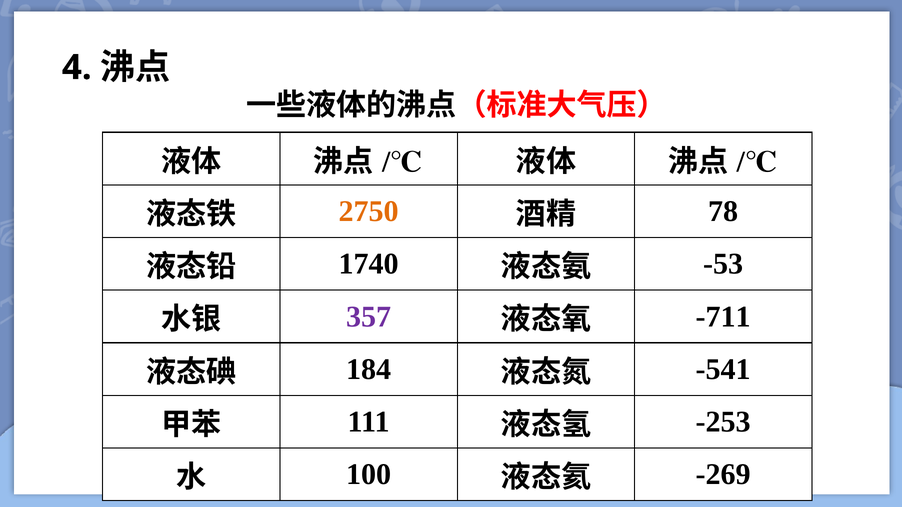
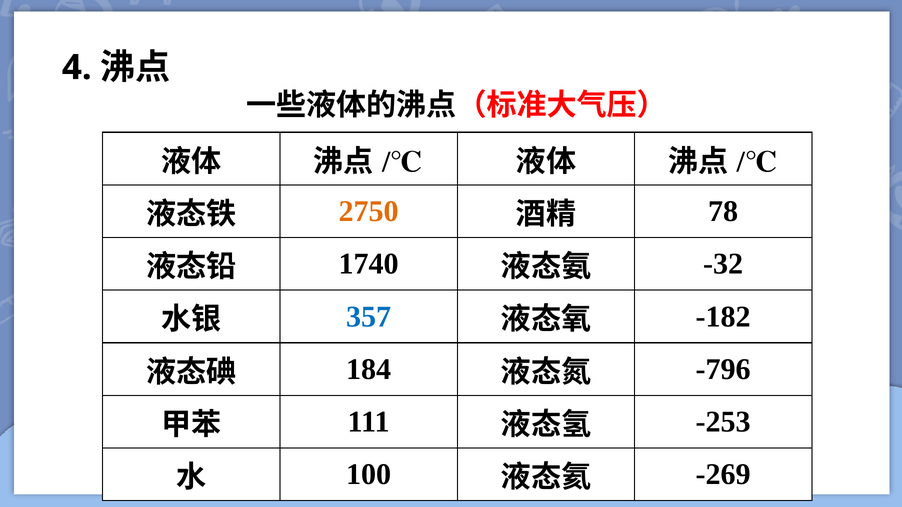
-53: -53 -> -32 (723, 264)
357 colour: purple -> blue (369, 317)
-711: -711 -> -182 (723, 317)
-541: -541 -> -796 (723, 370)
